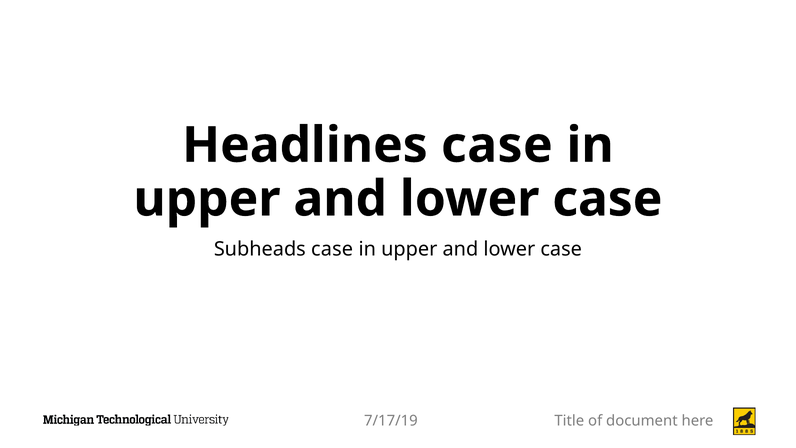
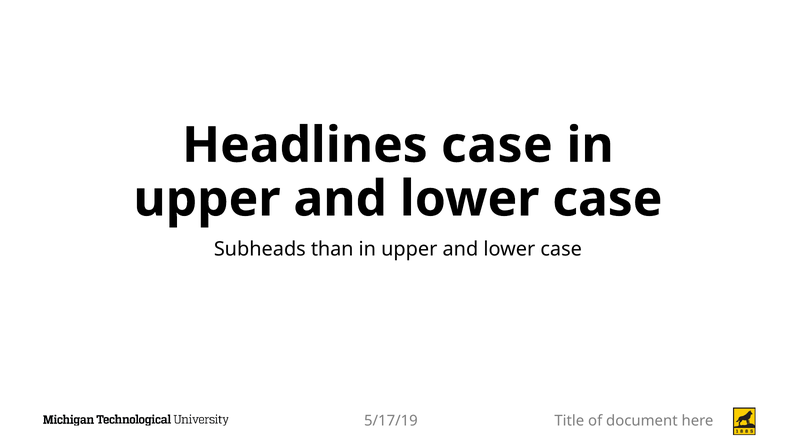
Subheads case: case -> than (332, 249)
7/17/19: 7/17/19 -> 5/17/19 (391, 421)
